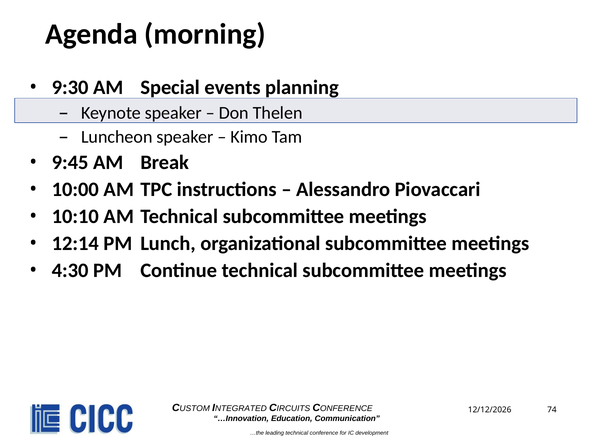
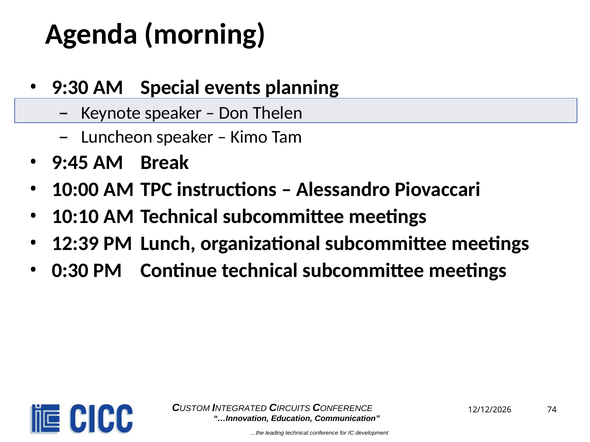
12:14: 12:14 -> 12:39 (75, 244)
4:30: 4:30 -> 0:30 (70, 271)
